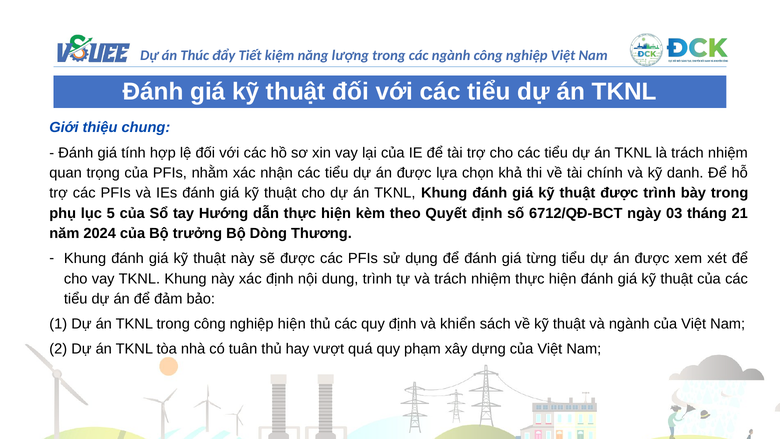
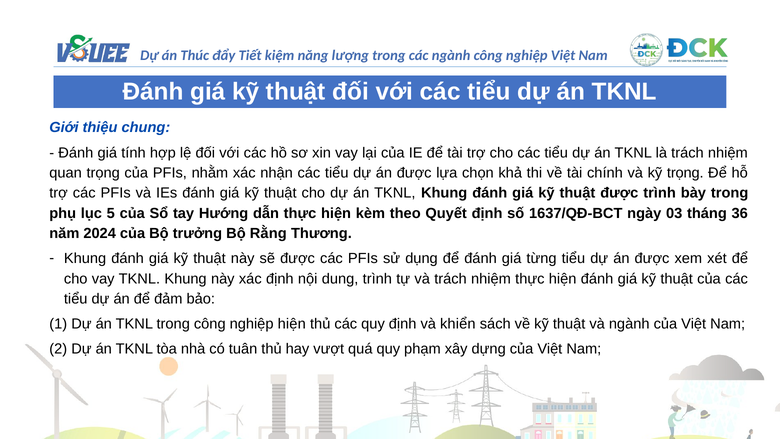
kỹ danh: danh -> trọng (685, 173)
6712/QĐ-BCT: 6712/QĐ-BCT -> 1637/QĐ-BCT (576, 213)
21: 21 -> 36 (740, 213)
Dòng: Dòng -> Rằng (268, 233)
